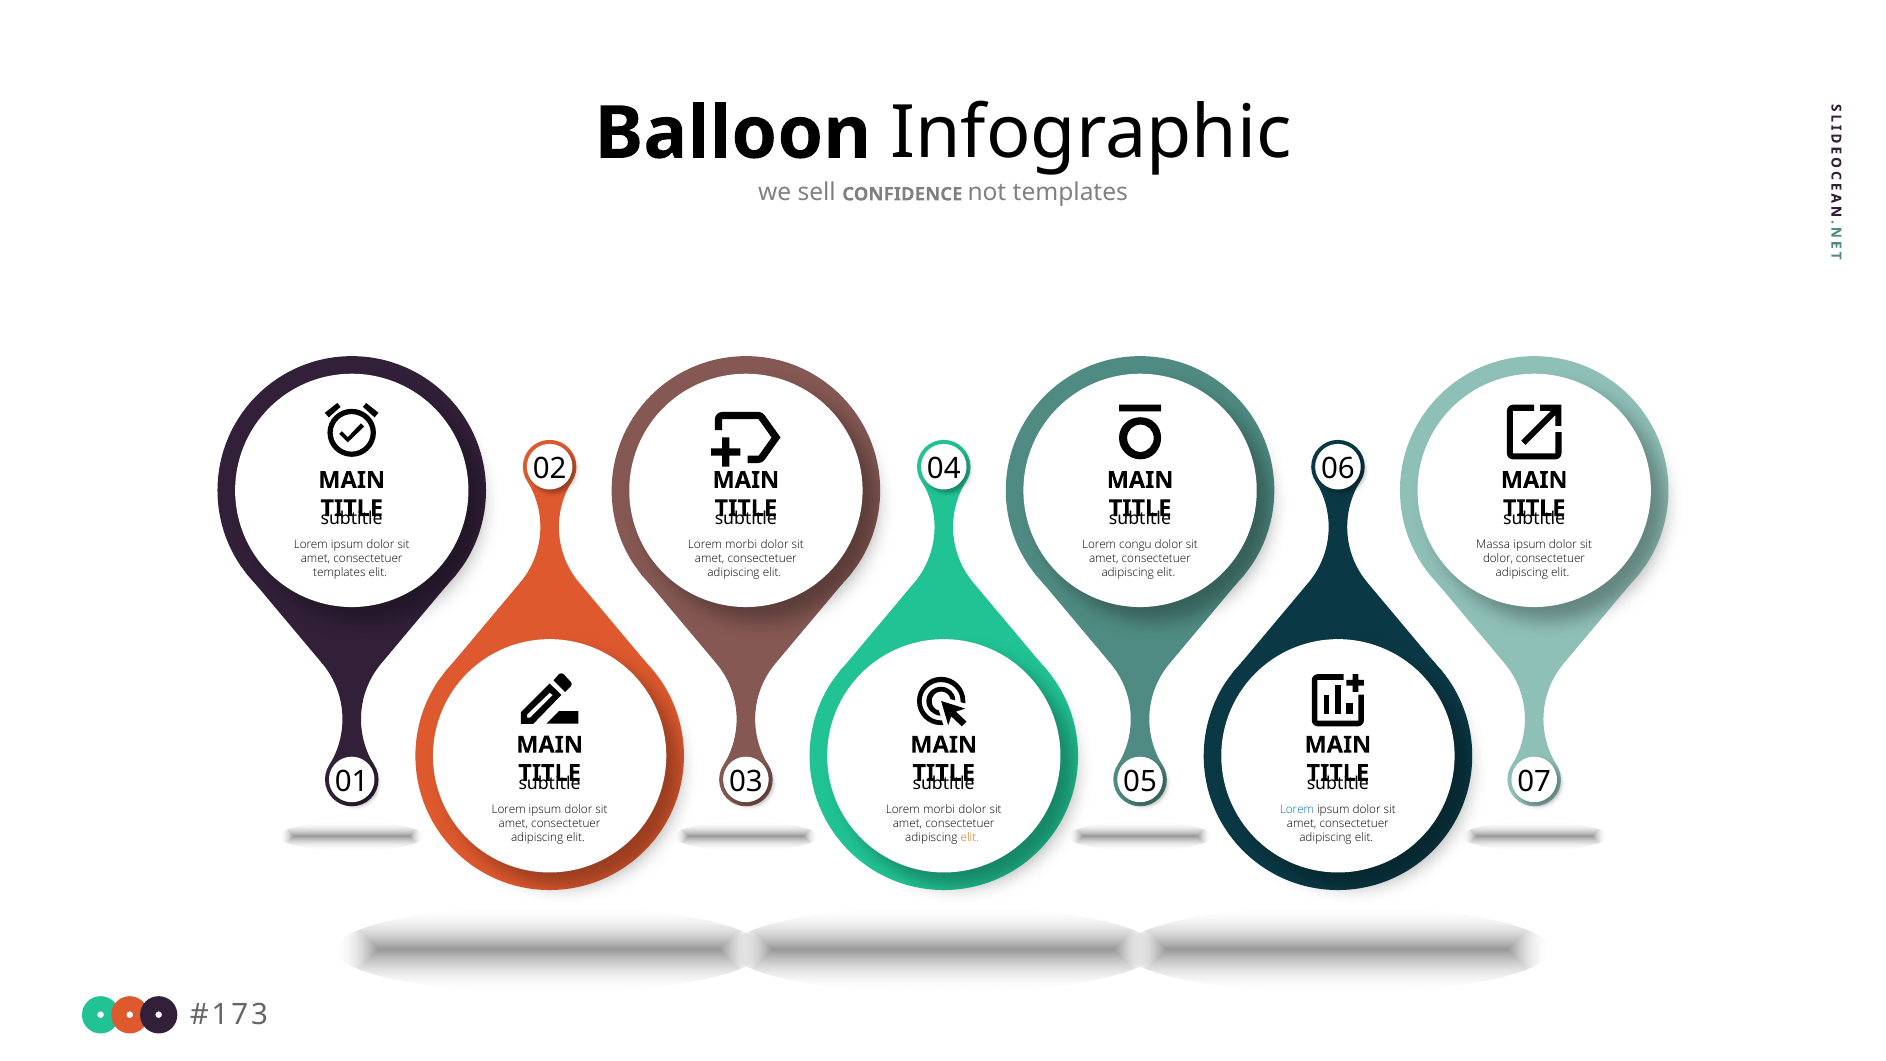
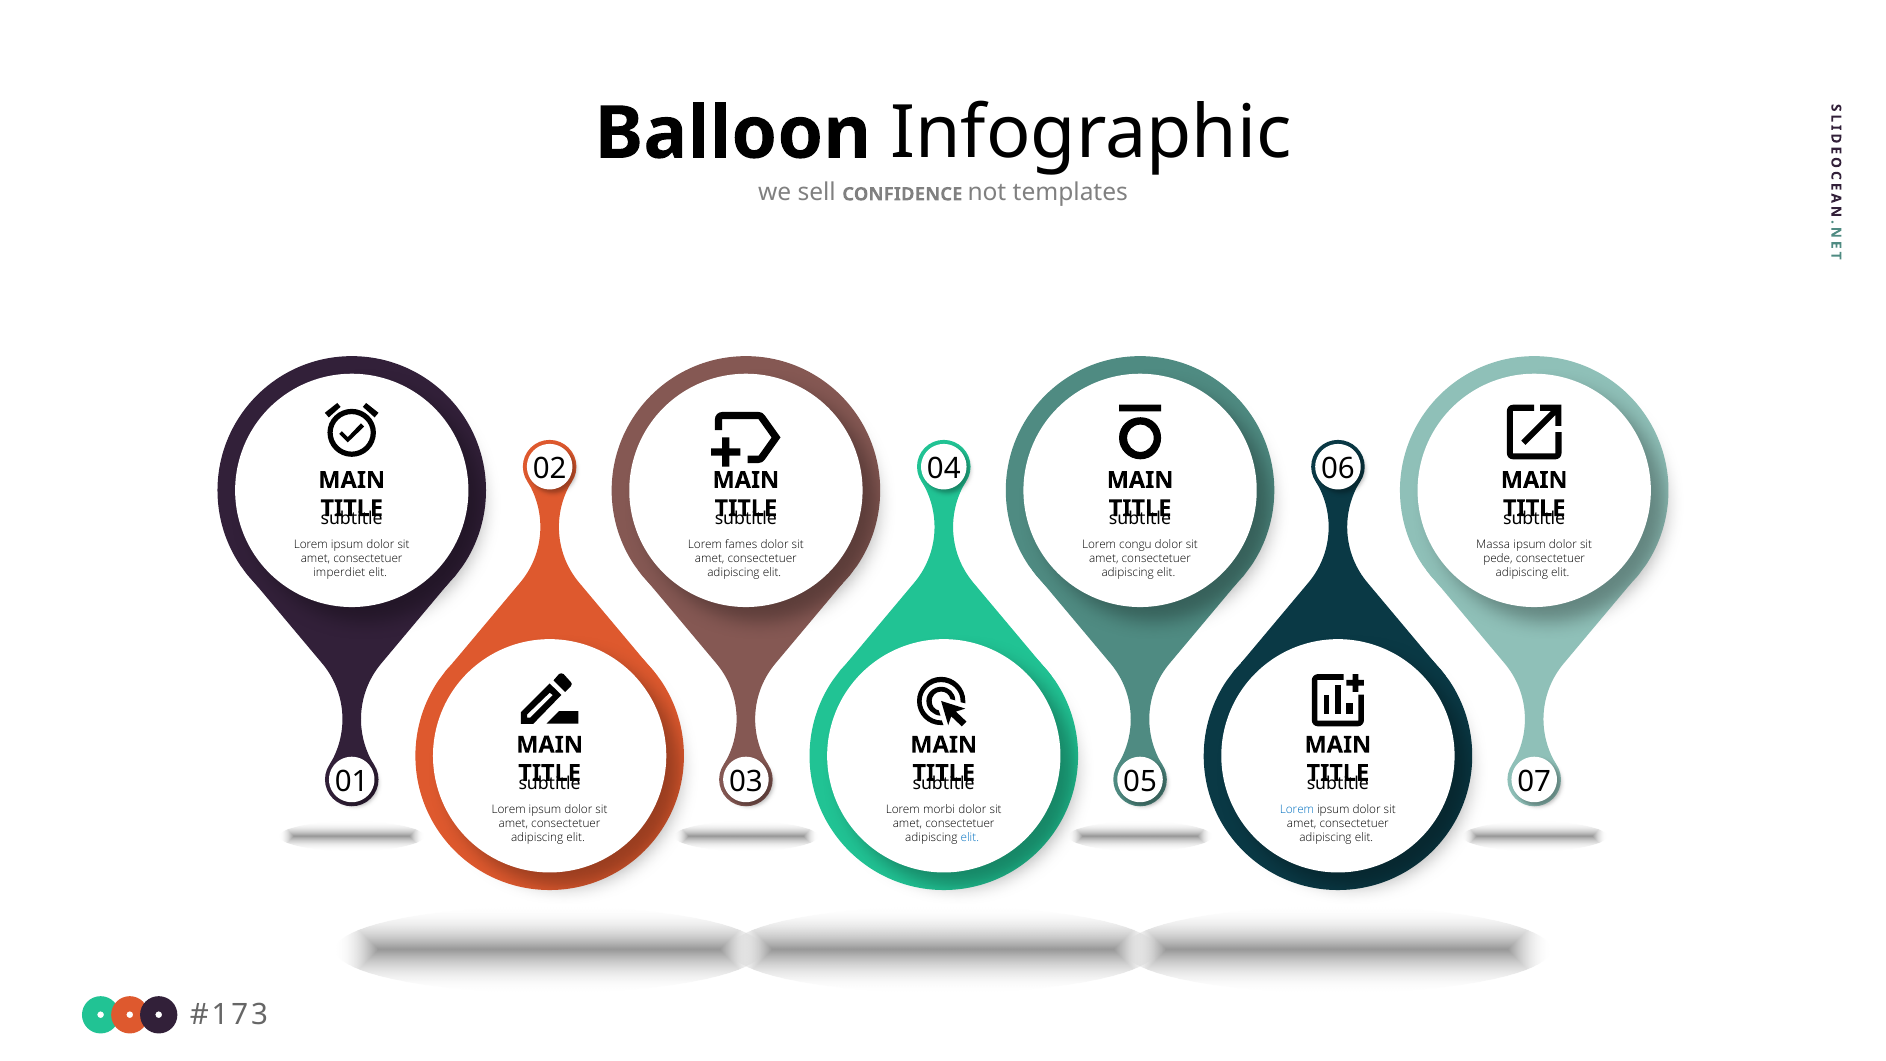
morbi: morbi -> fames (741, 545)
dolor: dolor -> pede (1498, 559)
templates: templates -> imperdiet (339, 573)
elit colour: orange -> blue (970, 838)
